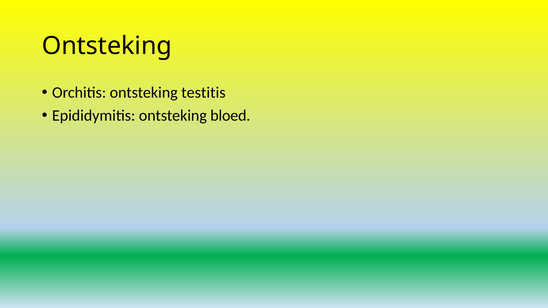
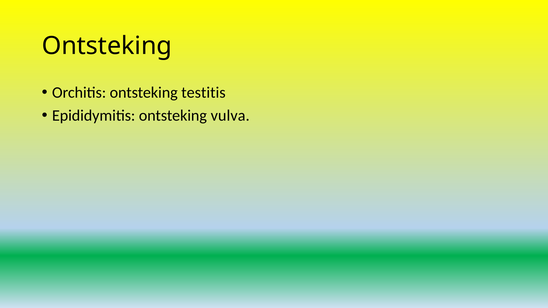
bloed: bloed -> vulva (230, 116)
